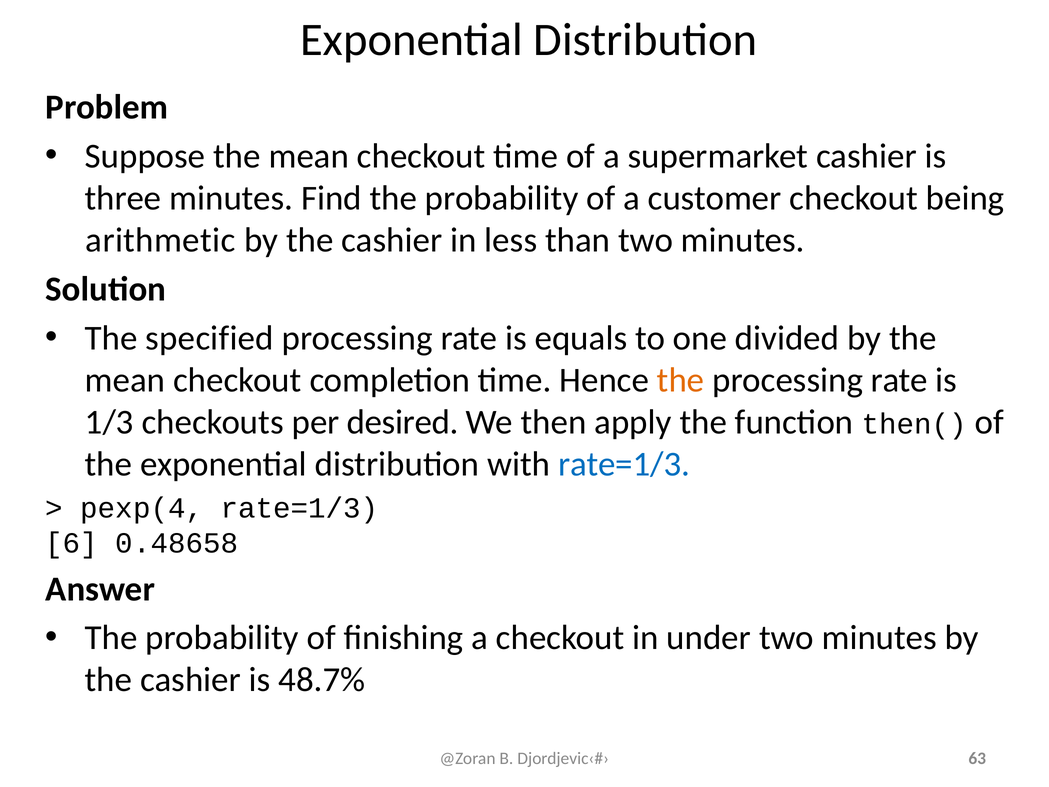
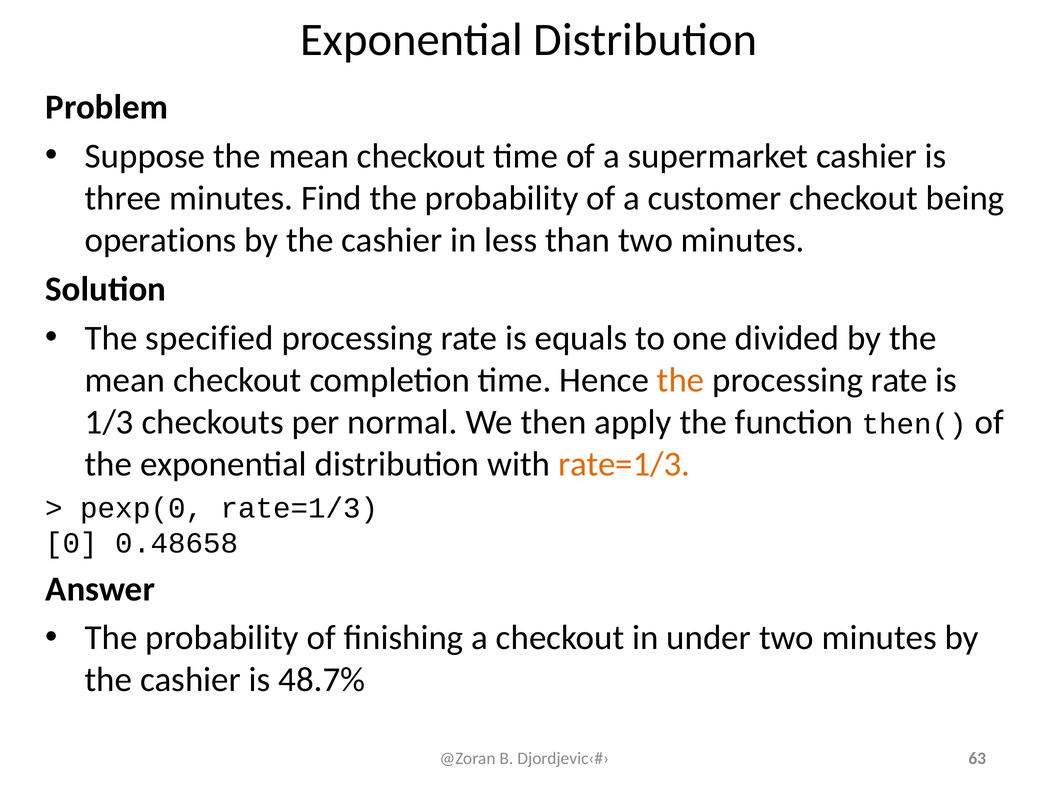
arithmetic: arithmetic -> operations (161, 240)
desired: desired -> normal (403, 422)
rate=1/3 colour: blue -> orange (624, 464)
pexp(4: pexp(4 -> pexp(0 (142, 508)
6: 6 -> 0 (72, 543)
